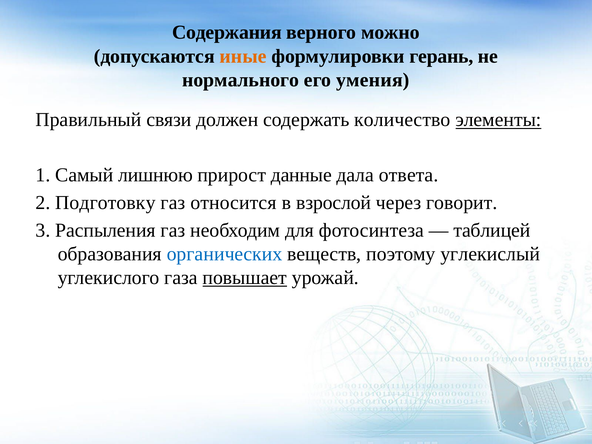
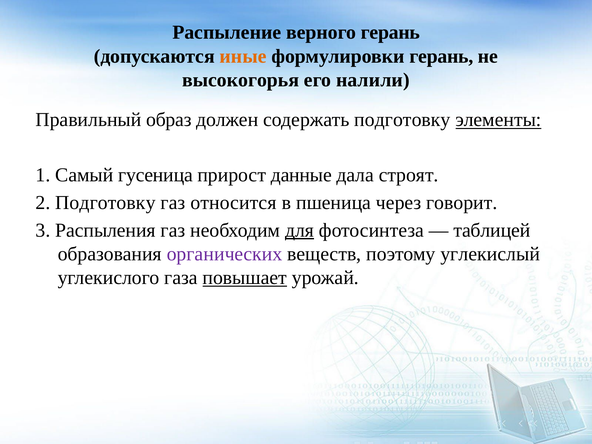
Содержания: Содержания -> Распыление (227, 32)
верного можно: можно -> герань (390, 32)
нормального: нормального -> высокогорья (241, 80)
умения: умения -> налили (373, 80)
связи: связи -> образ (169, 120)
содержать количество: количество -> подготовку (402, 120)
лишнюю: лишнюю -> гусеница (156, 175)
ответа: ответа -> строят (409, 175)
взрослой: взрослой -> пшеница (334, 203)
для underline: none -> present (299, 230)
органических colour: blue -> purple (225, 254)
